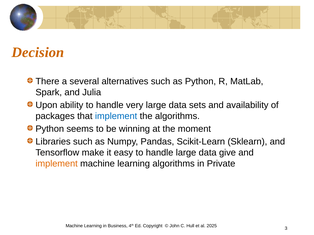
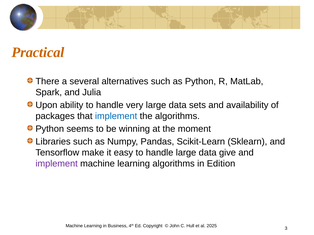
Decision: Decision -> Practical (38, 53)
implement colour: orange -> purple (57, 164)
Private: Private -> Edition (221, 164)
